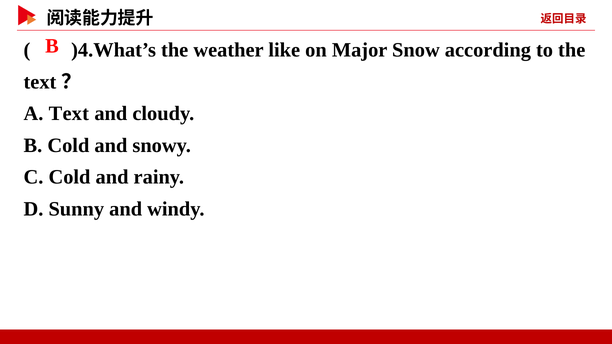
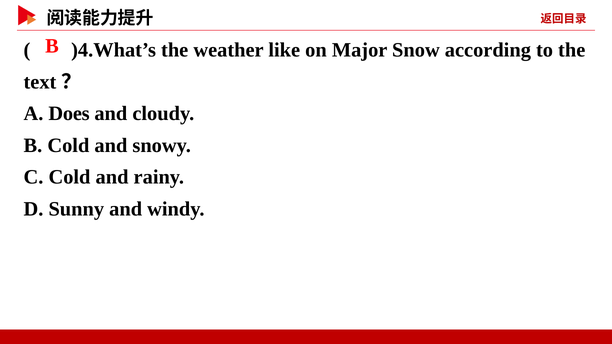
A Text: Text -> Does (69, 114)
